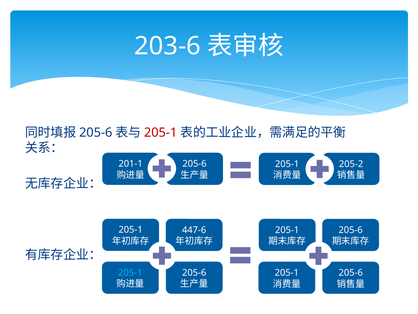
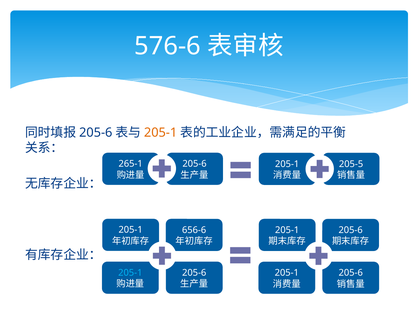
203-6: 203-6 -> 576-6 (168, 46)
205-1 colour: red -> orange (161, 132)
201-1: 201-1 -> 265-1 (131, 164)
205-2: 205-2 -> 205-5 (351, 164)
447-6: 447-6 -> 656-6 (194, 230)
